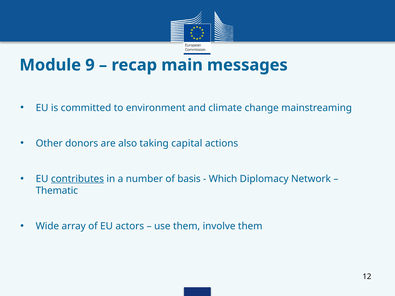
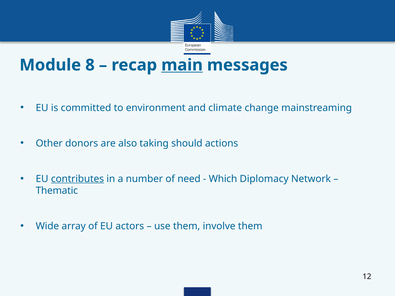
9: 9 -> 8 (90, 65)
main underline: none -> present (182, 65)
capital: capital -> should (187, 143)
basis: basis -> need (189, 179)
